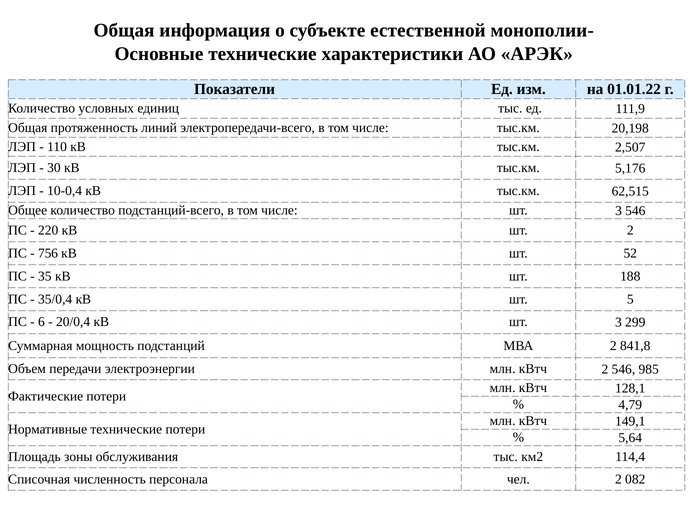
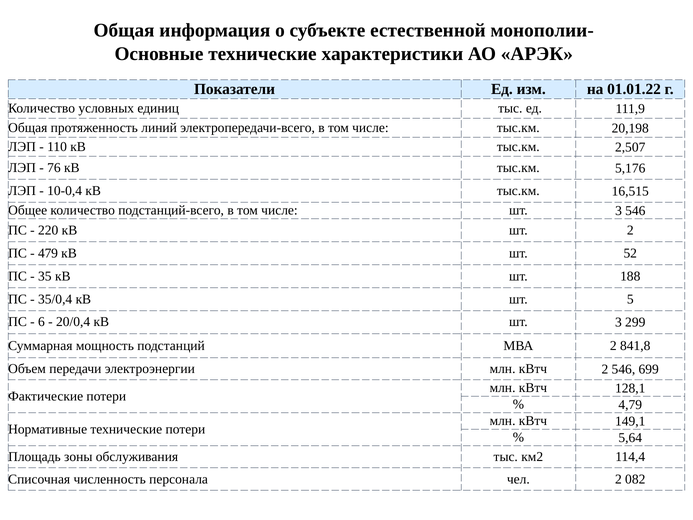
30: 30 -> 76 (54, 168)
62,515: 62,515 -> 16,515 (630, 191)
756: 756 -> 479 (48, 253)
985: 985 -> 699 (649, 369)
